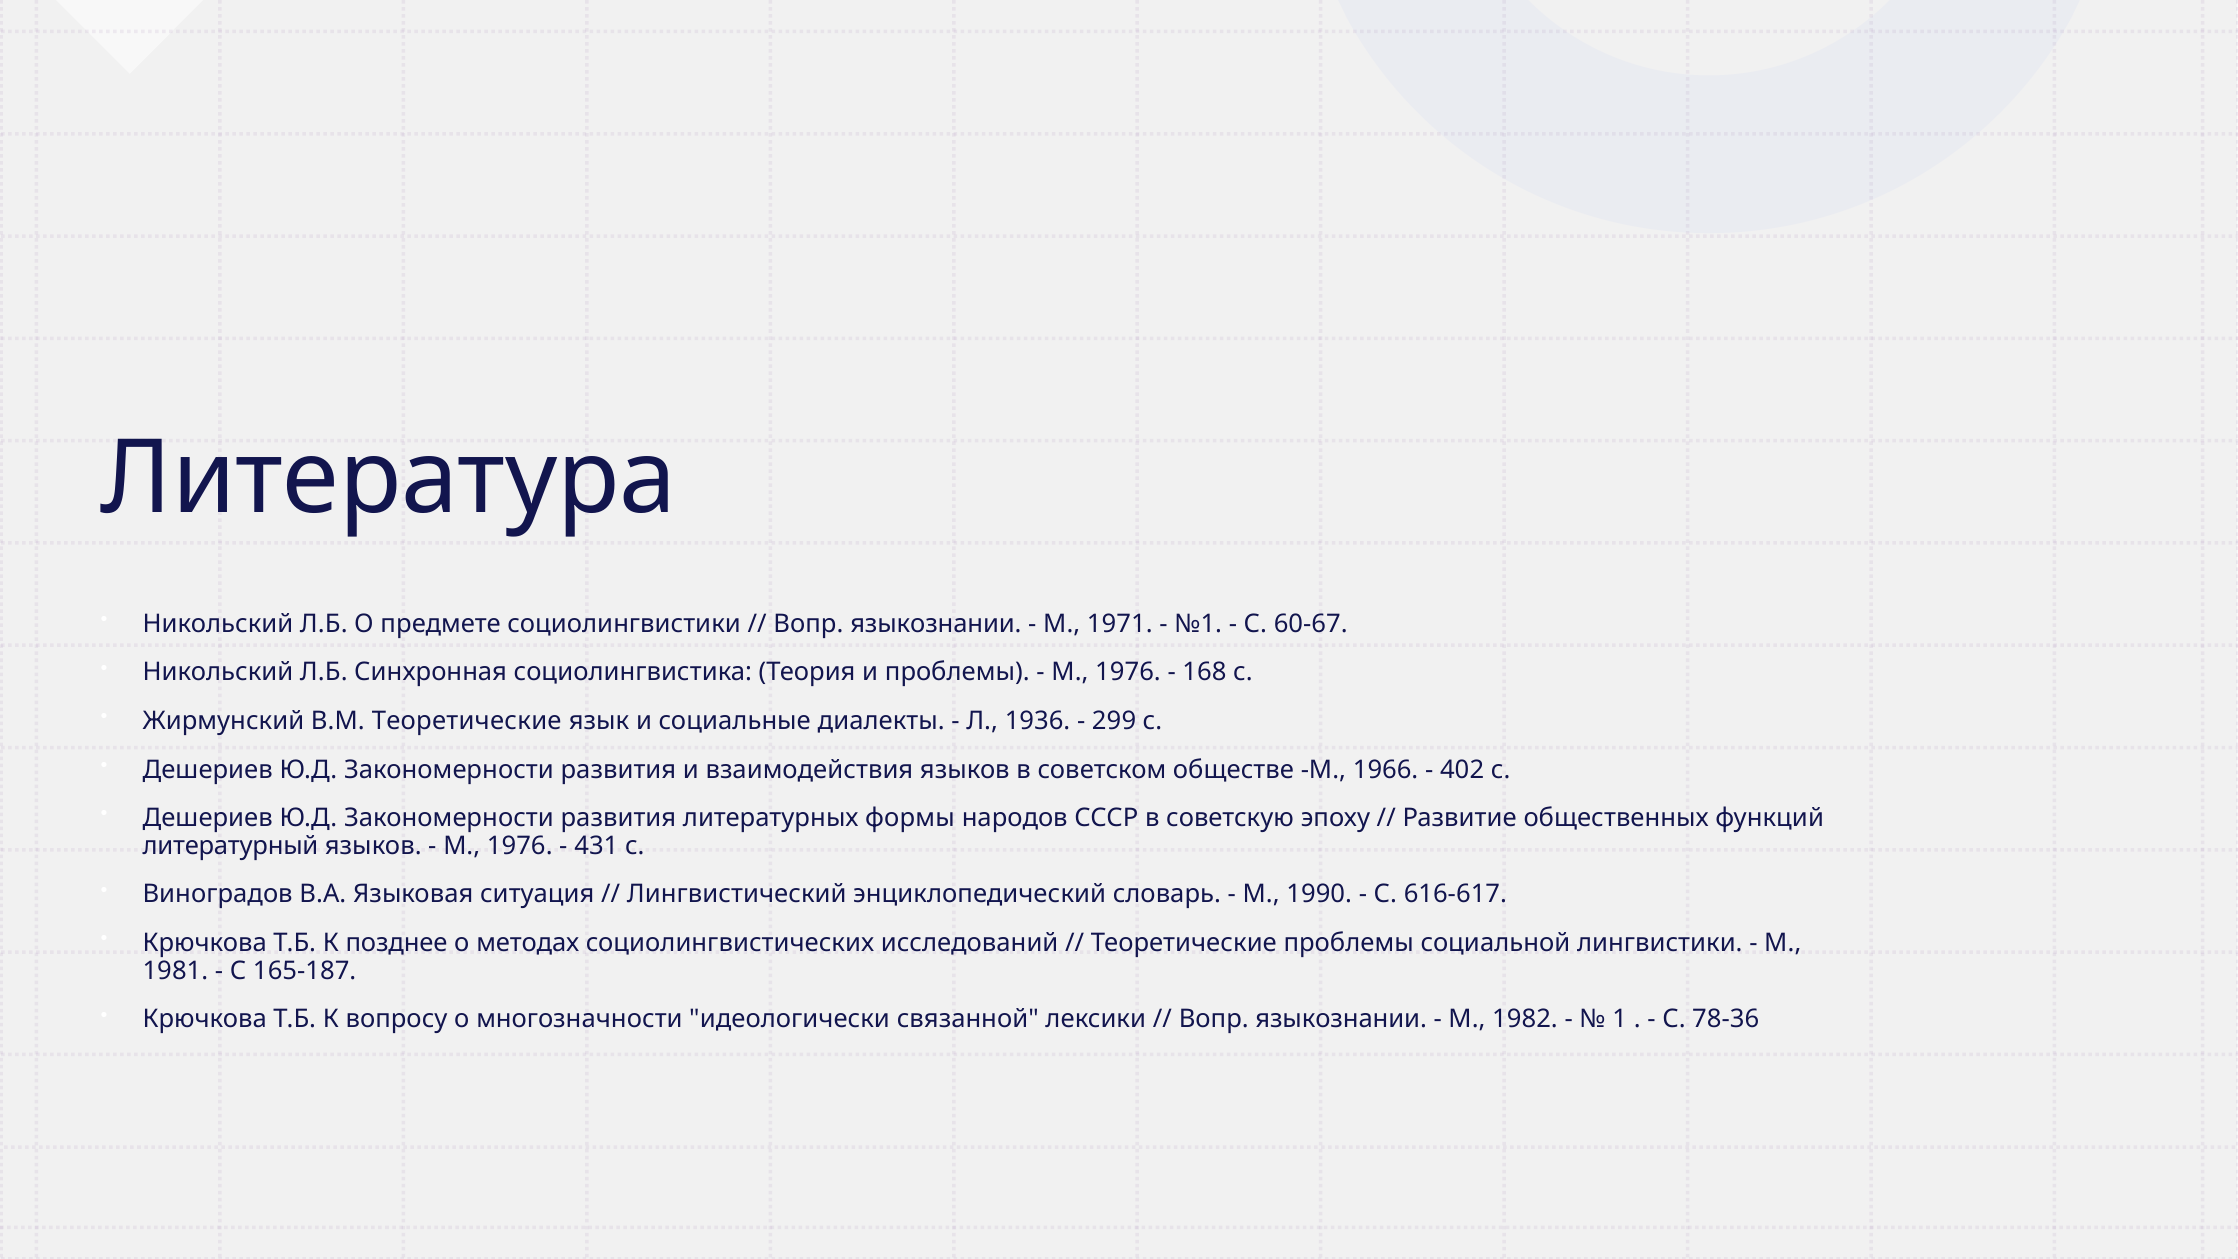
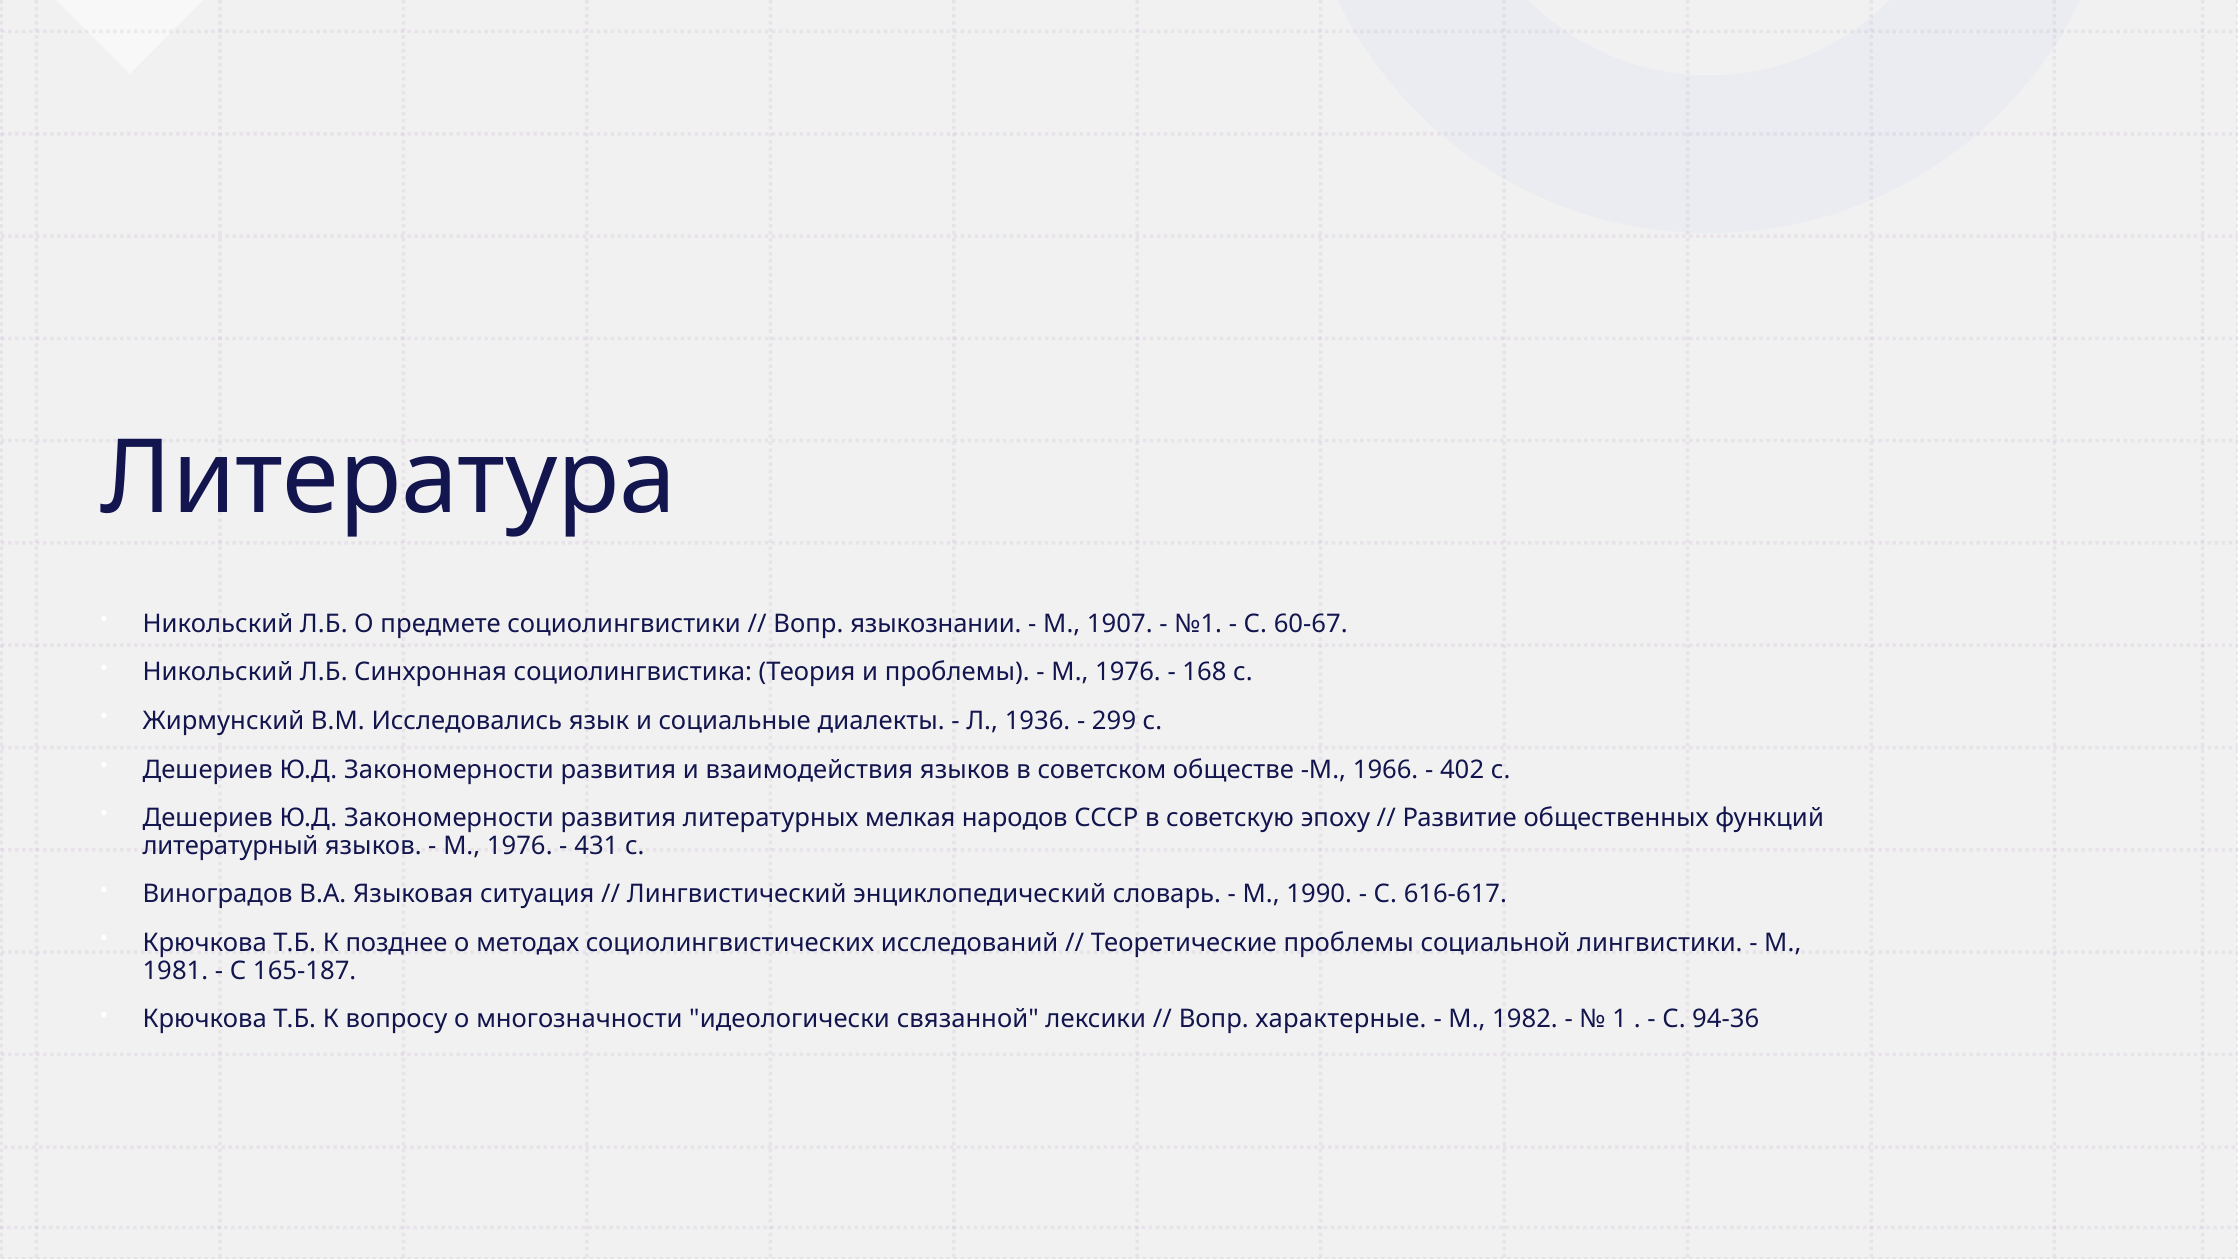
1971: 1971 -> 1907 (1120, 624)
В.М Теоретические: Теоретические -> Исследовались (467, 721)
формы: формы -> мелкая (910, 818)
языкознании: языкознании -> характерные (1341, 1019)
78-36: 78-36 -> 94-36 (1726, 1019)
